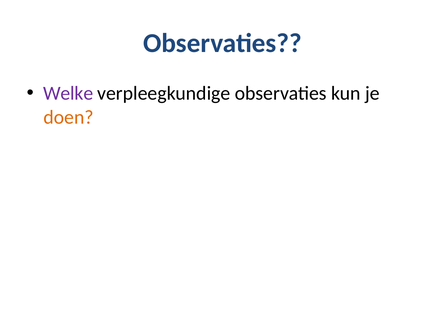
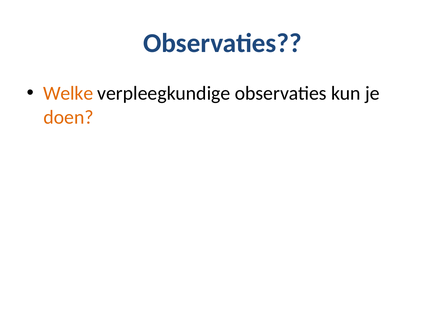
Welke colour: purple -> orange (68, 93)
